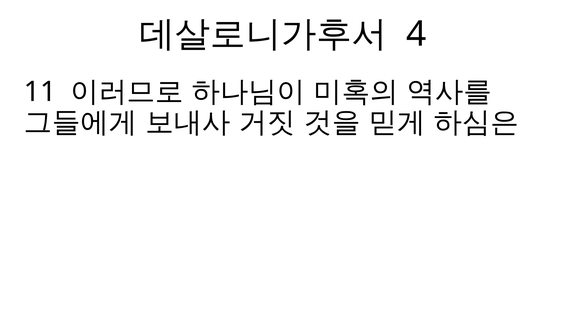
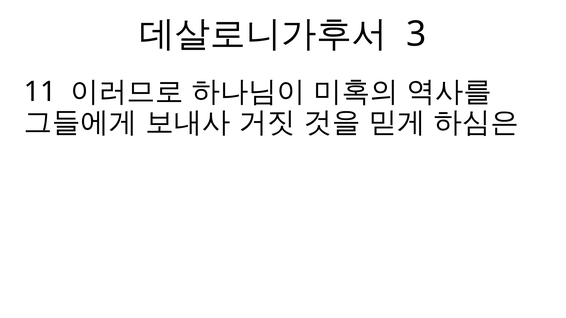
4: 4 -> 3 (416, 34)
